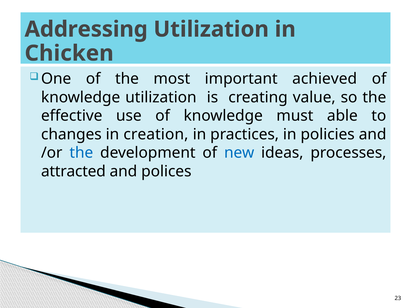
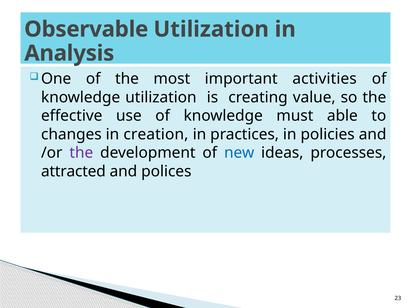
Addressing: Addressing -> Observable (86, 29)
Chicken: Chicken -> Analysis (69, 53)
achieved: achieved -> activities (325, 79)
the colour: blue -> purple (81, 153)
